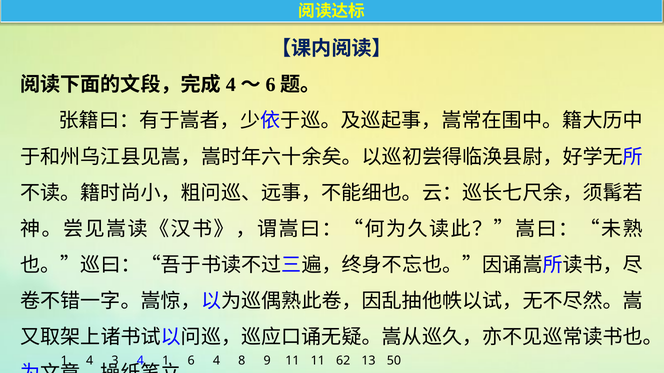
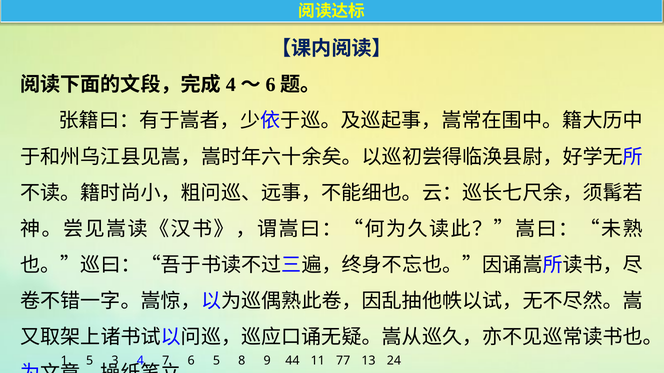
1 4: 4 -> 5 (90, 361)
4 1: 1 -> 7 (166, 361)
6 4: 4 -> 5 (216, 361)
9 11: 11 -> 44 (292, 361)
62: 62 -> 77 (343, 361)
50: 50 -> 24 (394, 361)
